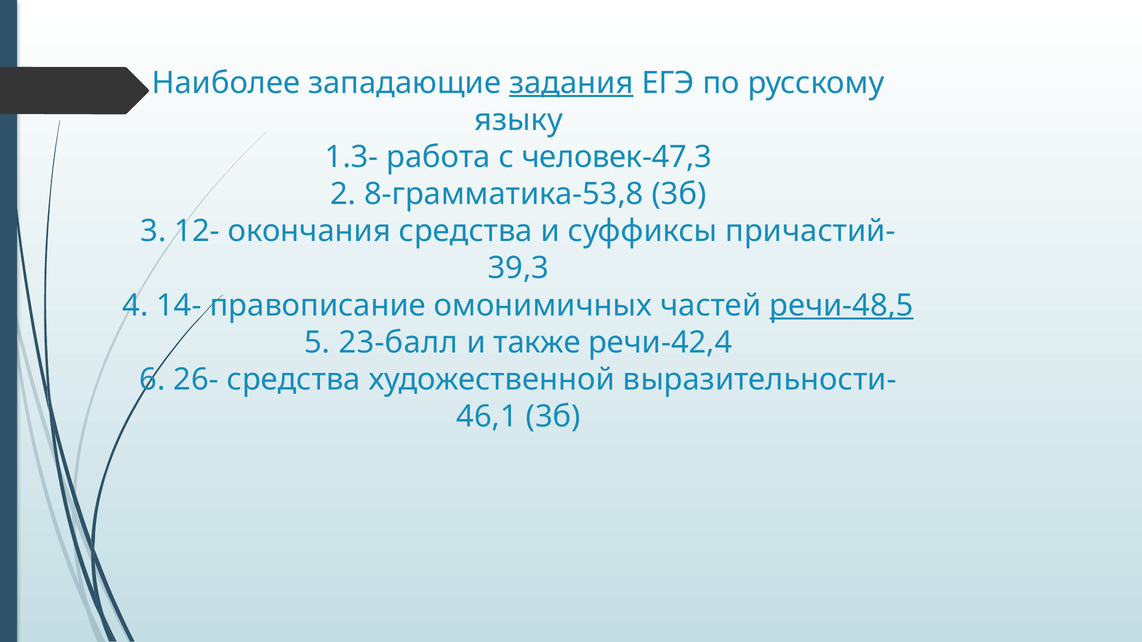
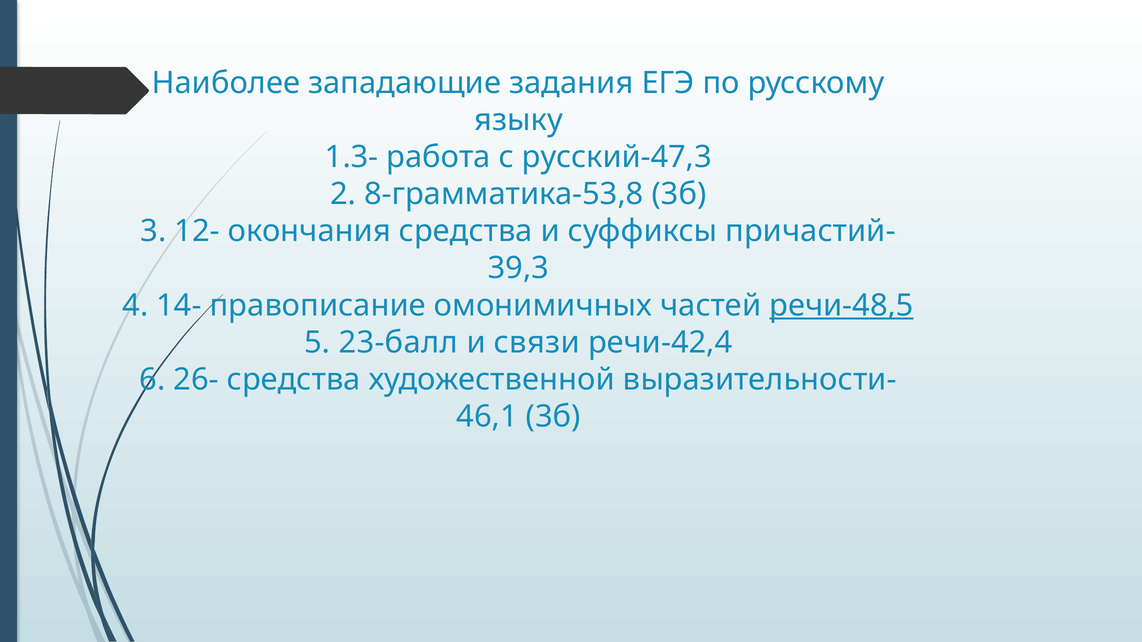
задания underline: present -> none (571, 83)
человек-47,3: человек-47,3 -> русский-47,3 (617, 157)
также: также -> связи (537, 343)
